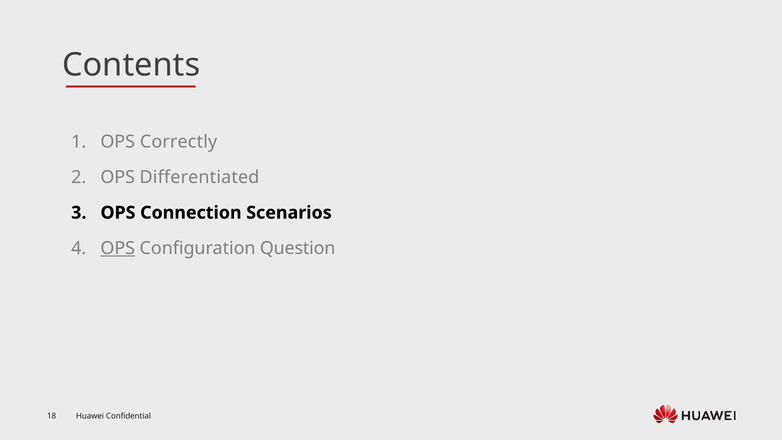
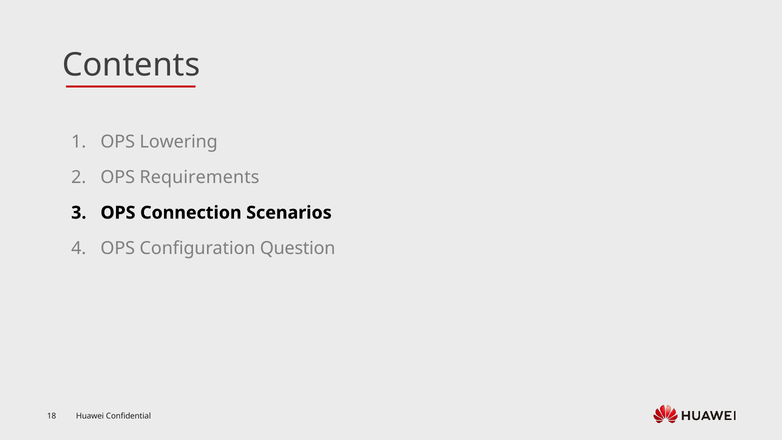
Correctly: Correctly -> Lowering (179, 142)
Differentiated: Differentiated -> Requirements (200, 177)
OPS underline: present -> none (118, 248)
